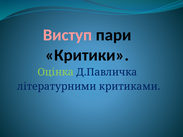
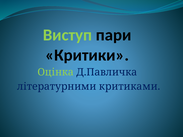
Виступ colour: pink -> light green (67, 35)
